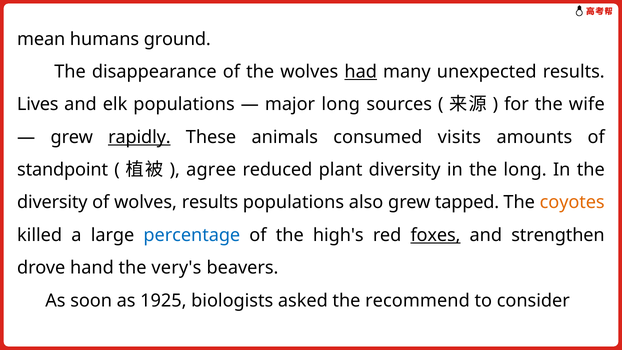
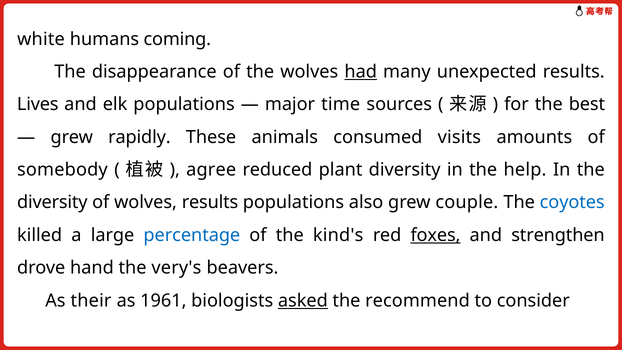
mean: mean -> white (41, 39)
ground: ground -> coming (177, 39)
major long: long -> time (341, 104)
wife: wife -> best (587, 104)
rapidly underline: present -> none (139, 137)
standpoint: standpoint -> somebody (62, 170)
the long: long -> help (525, 170)
tapped: tapped -> couple (467, 202)
coyotes colour: orange -> blue (572, 202)
high's: high's -> kind's (338, 235)
soon: soon -> their (91, 300)
1925: 1925 -> 1961 (163, 300)
asked underline: none -> present (303, 300)
